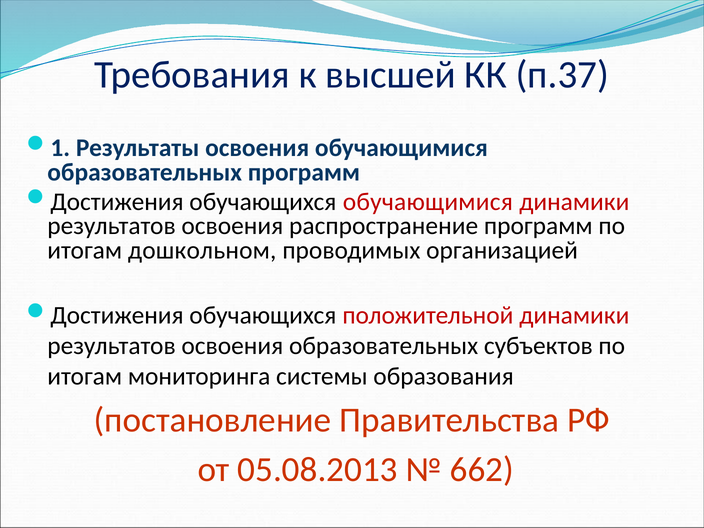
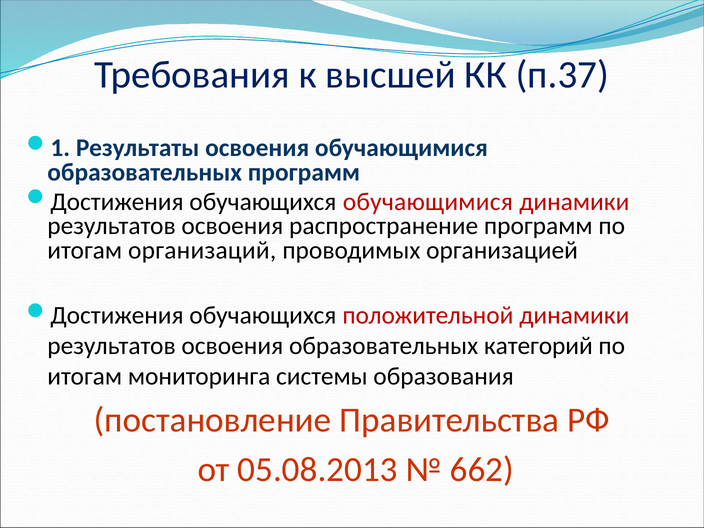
дошкольном: дошкольном -> организаций (202, 250)
субъектов: субъектов -> категорий (538, 346)
